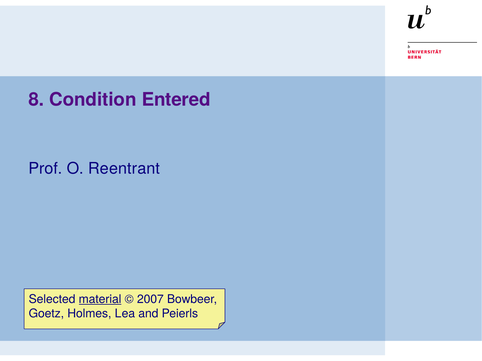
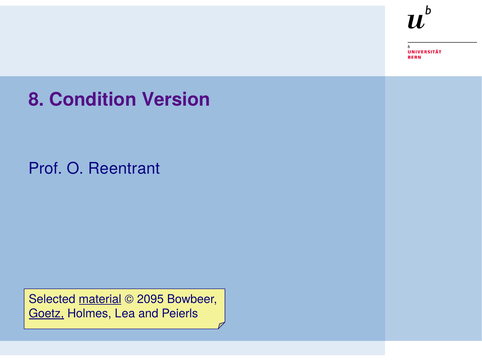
Entered: Entered -> Version (176, 100)
2007: 2007 -> 2095 (151, 300)
Goetz underline: none -> present (47, 314)
